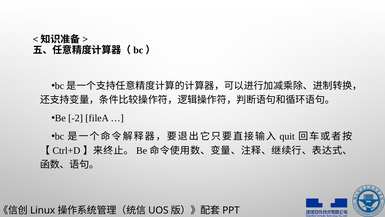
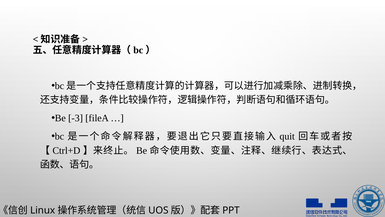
-2: -2 -> -3 (76, 118)
